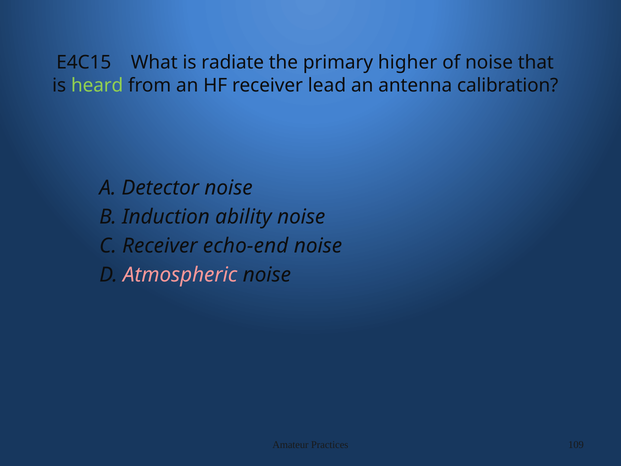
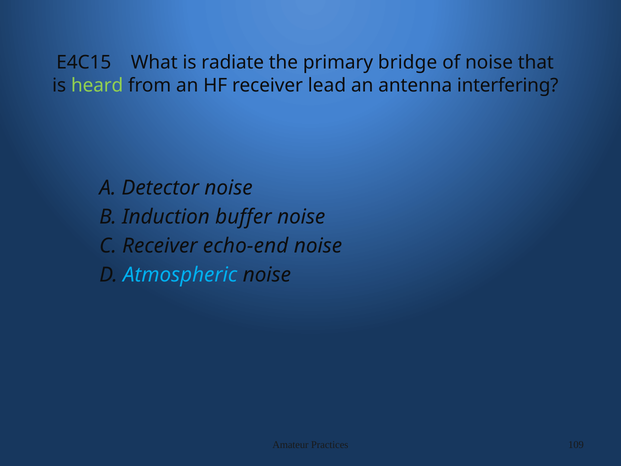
higher: higher -> bridge (408, 63)
calibration: calibration -> interfering (508, 85)
ability: ability -> buffer (243, 217)
Atmospheric colour: pink -> light blue (180, 275)
